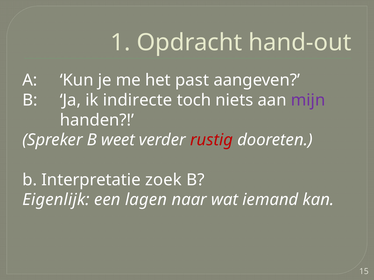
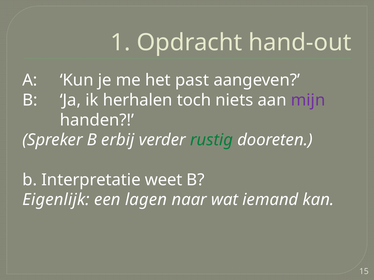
indirecte: indirecte -> herhalen (138, 100)
weet: weet -> erbij (118, 140)
rustig colour: red -> green (212, 140)
zoek: zoek -> weet (164, 180)
